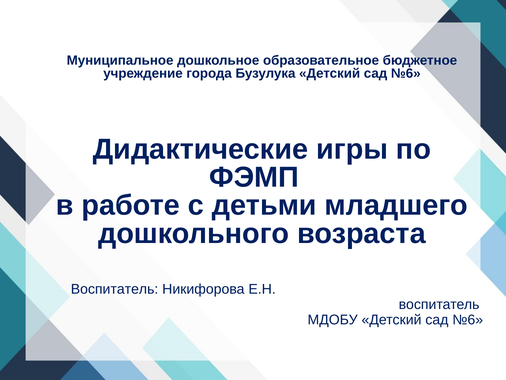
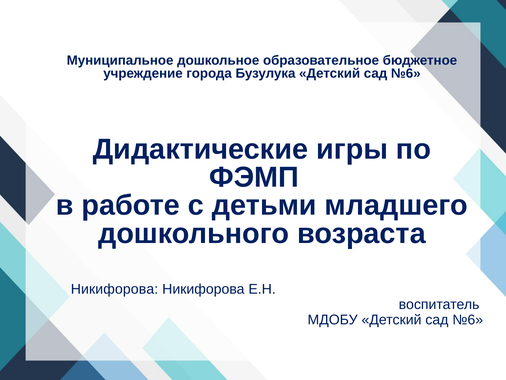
Воспитатель: Воспитатель -> Никифорова (114, 289)
